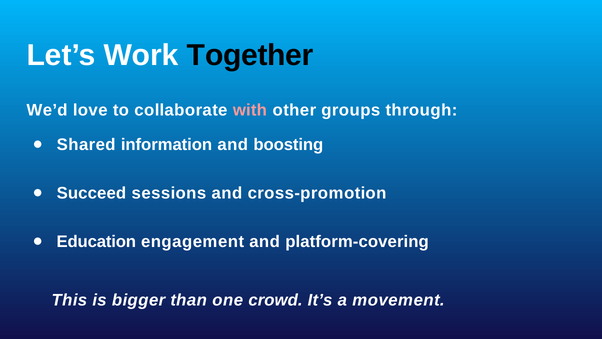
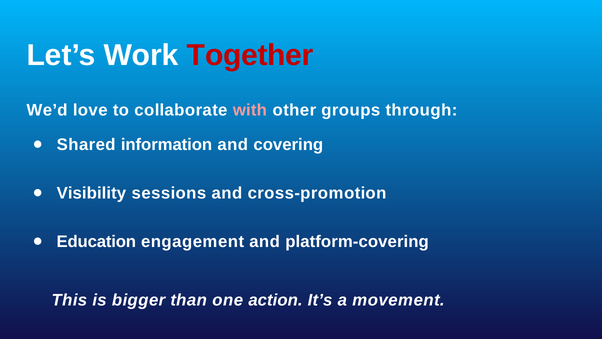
Together colour: black -> red (250, 55)
boosting: boosting -> covering (288, 145)
Succeed: Succeed -> Visibility (91, 193)
crowd: crowd -> action (275, 300)
